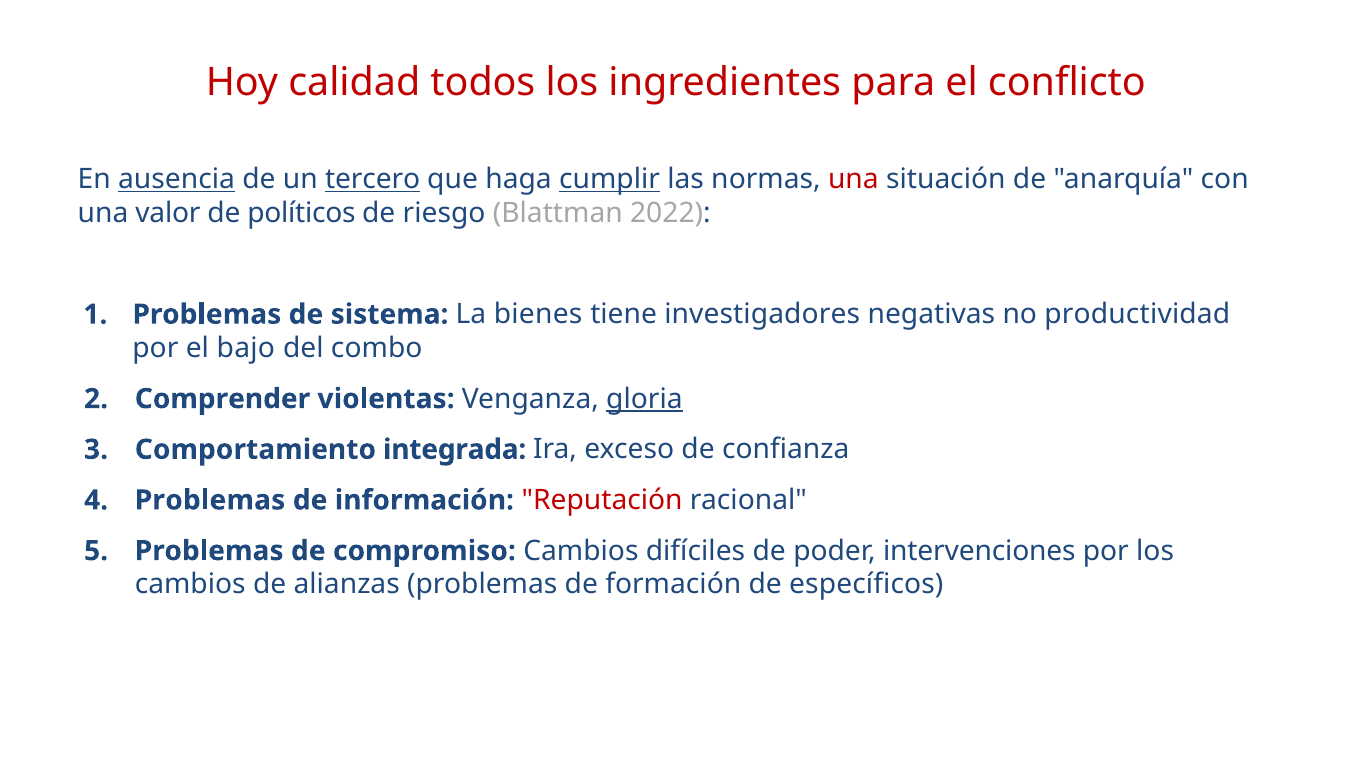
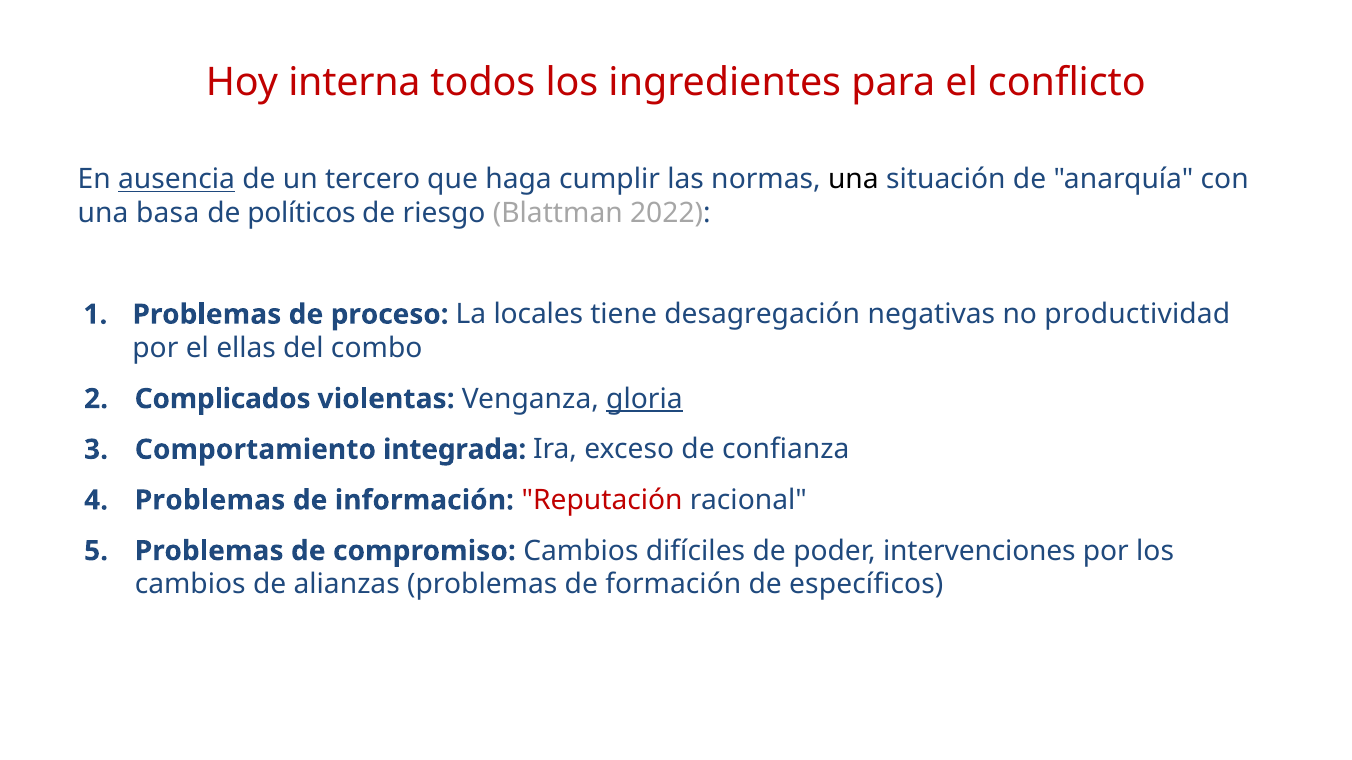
calidad: calidad -> interna (354, 83)
tercero underline: present -> none (373, 179)
cumplir underline: present -> none (610, 179)
una colour: red -> black (853, 179)
valor: valor -> basa (168, 213)
sistema: sistema -> proceso (390, 315)
bienes: bienes -> locales (538, 315)
investigadores: investigadores -> desagregación (762, 315)
bajo: bajo -> ellas (246, 348)
Comprender: Comprender -> Complicados (223, 399)
